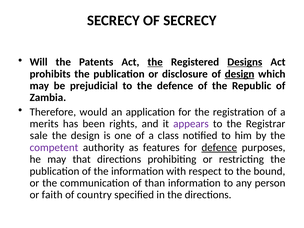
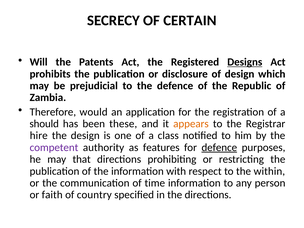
OF SECRECY: SECRECY -> CERTAIN (190, 21)
the underline: present -> none (155, 62)
design underline: present -> none (240, 74)
merits: merits -> should (44, 124)
rights: rights -> these (123, 124)
appears colour: purple -> orange (191, 124)
sale: sale -> hire (39, 136)
bound: bound -> within (269, 171)
than: than -> time (155, 183)
